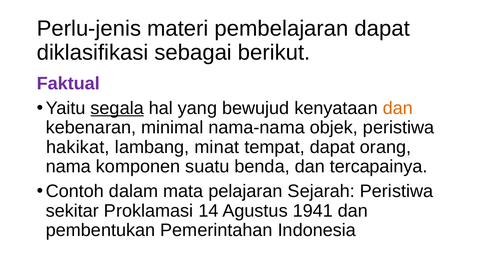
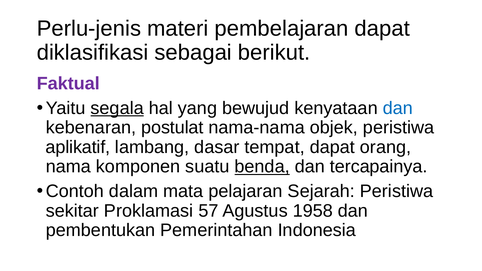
dan colour: orange -> blue (398, 108)
minimal: minimal -> postulat (172, 128)
hakikat: hakikat -> aplikatif (78, 147)
minat: minat -> dasar (217, 147)
benda underline: none -> present (262, 167)
14: 14 -> 57 (208, 211)
1941: 1941 -> 1958 (313, 211)
